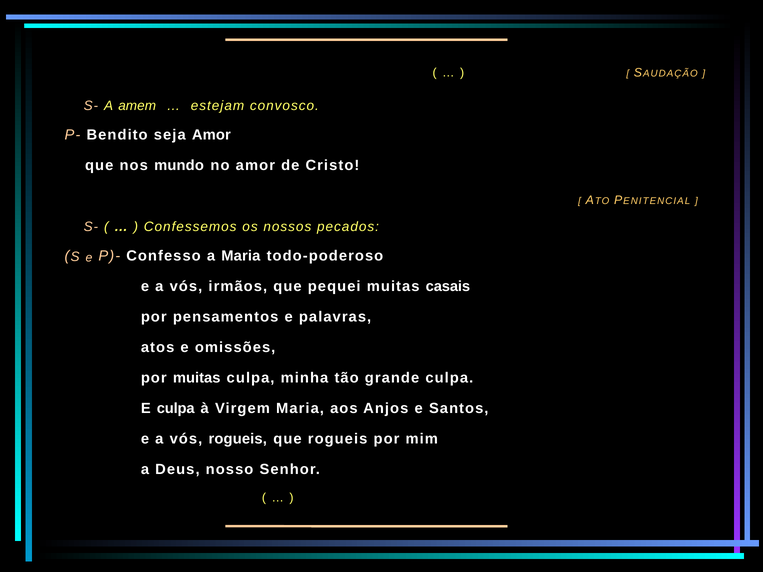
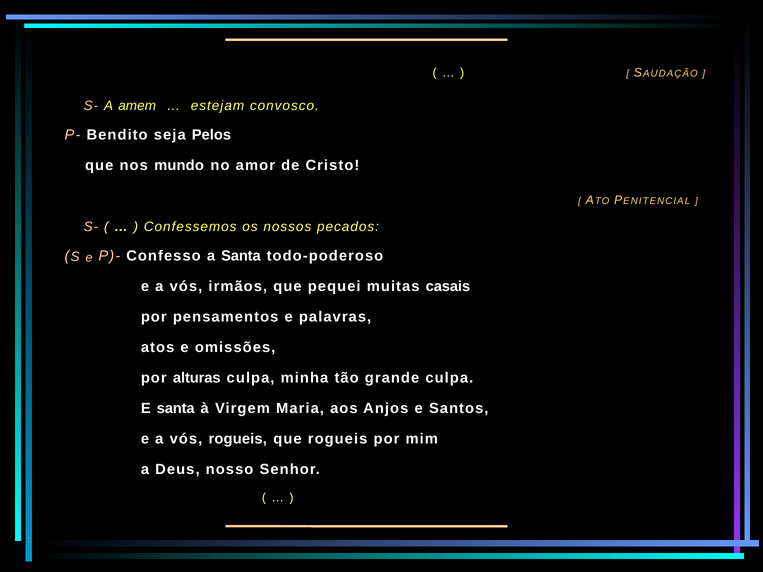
seja Amor: Amor -> Pelos (211, 135)
a Maria: Maria -> Santa (241, 256)
por muitas: muitas -> alturas (197, 378)
E culpa: culpa -> santa (176, 408)
